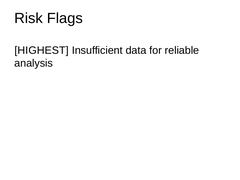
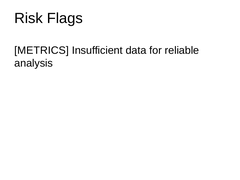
HIGHEST: HIGHEST -> METRICS (42, 50)
